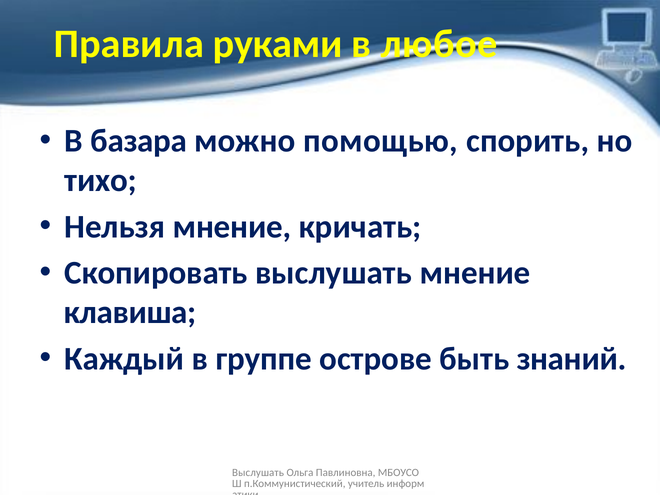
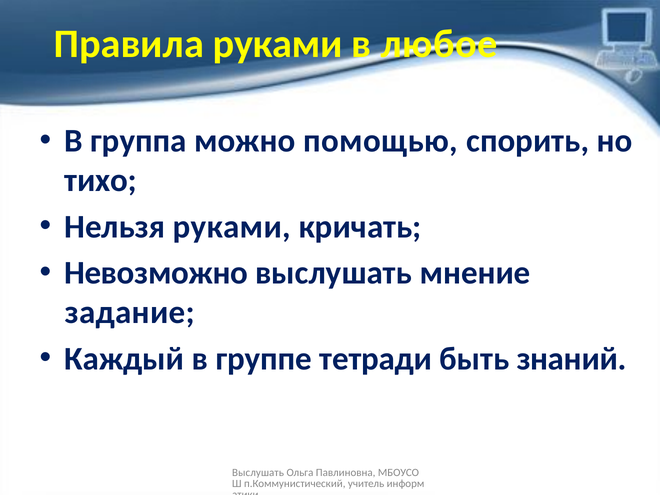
базара: базара -> группа (138, 141)
Нельзя мнение: мнение -> руками (232, 227)
Скопировать: Скопировать -> Невозможно (156, 273)
клавиша: клавиша -> задание (130, 313)
острове: острове -> тетради (376, 359)
